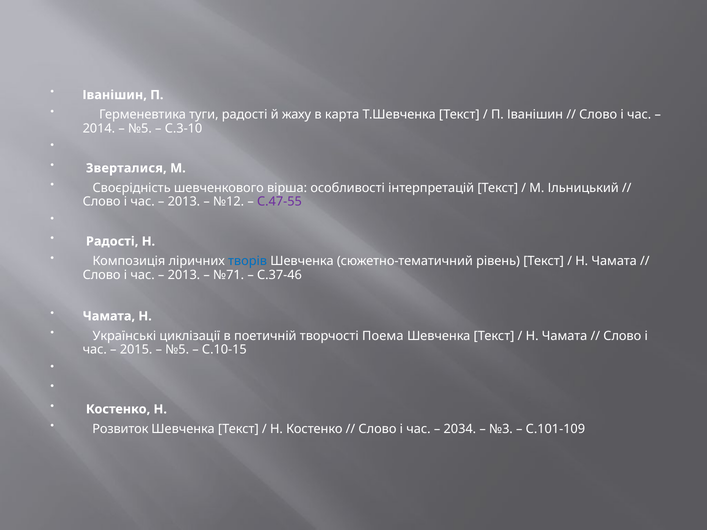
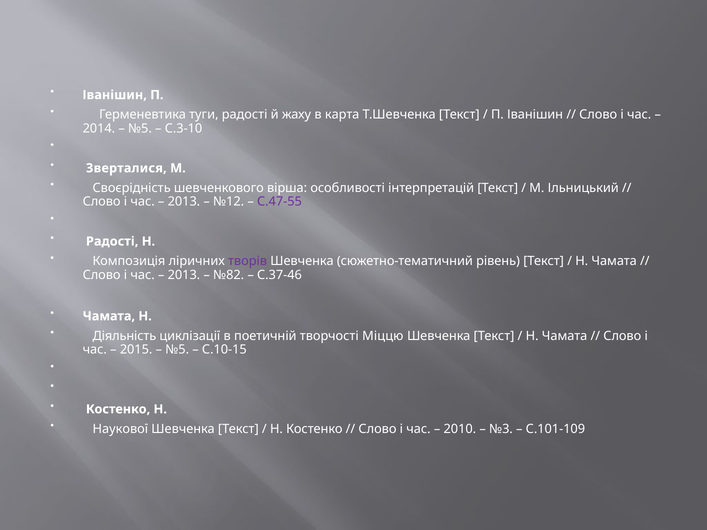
творів colour: blue -> purple (248, 261)
№71: №71 -> №82 (229, 275)
Українські: Українські -> Діяльність (124, 336)
Поема: Поема -> Міццю (383, 336)
Розвиток: Розвиток -> Наукової (120, 429)
2034: 2034 -> 2010 (460, 429)
